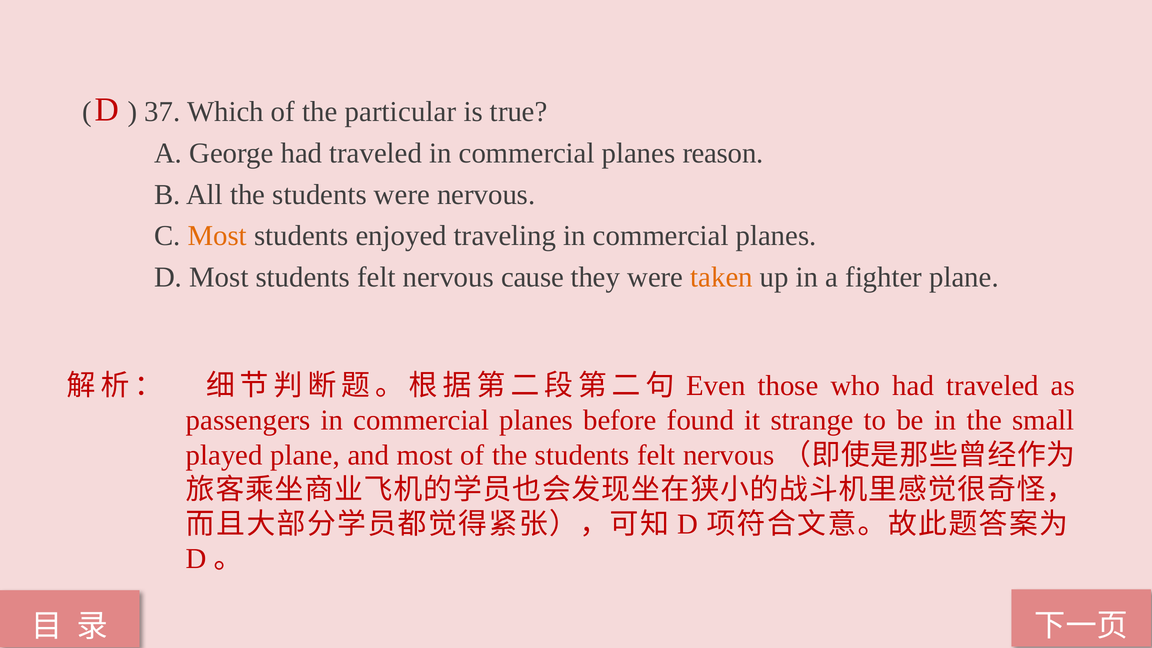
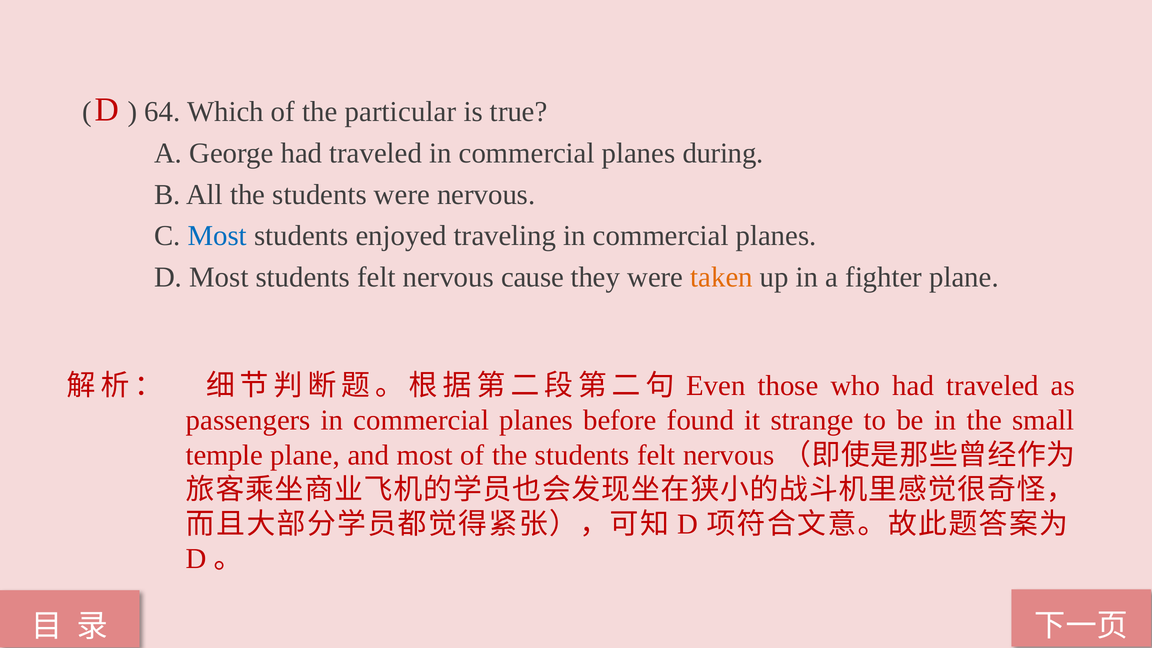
37: 37 -> 64 (162, 112)
reason: reason -> during (723, 153)
Most colour: orange -> blue (217, 236)
played: played -> temple (224, 455)
